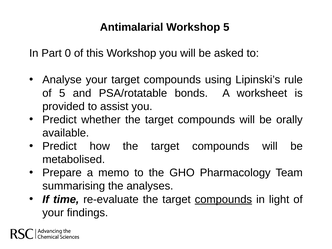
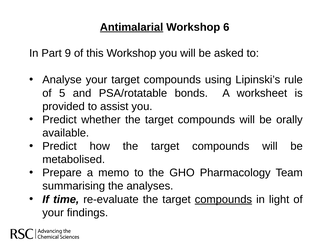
Antimalarial underline: none -> present (132, 27)
Workshop 5: 5 -> 6 (226, 27)
0: 0 -> 9 (68, 53)
